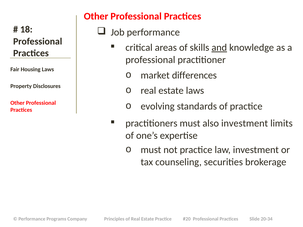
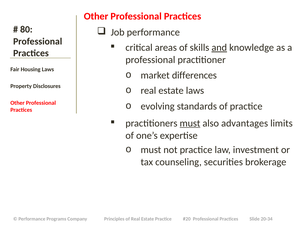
18: 18 -> 80 (26, 30)
must underline: none -> present (190, 123)
also investment: investment -> advantages (245, 123)
